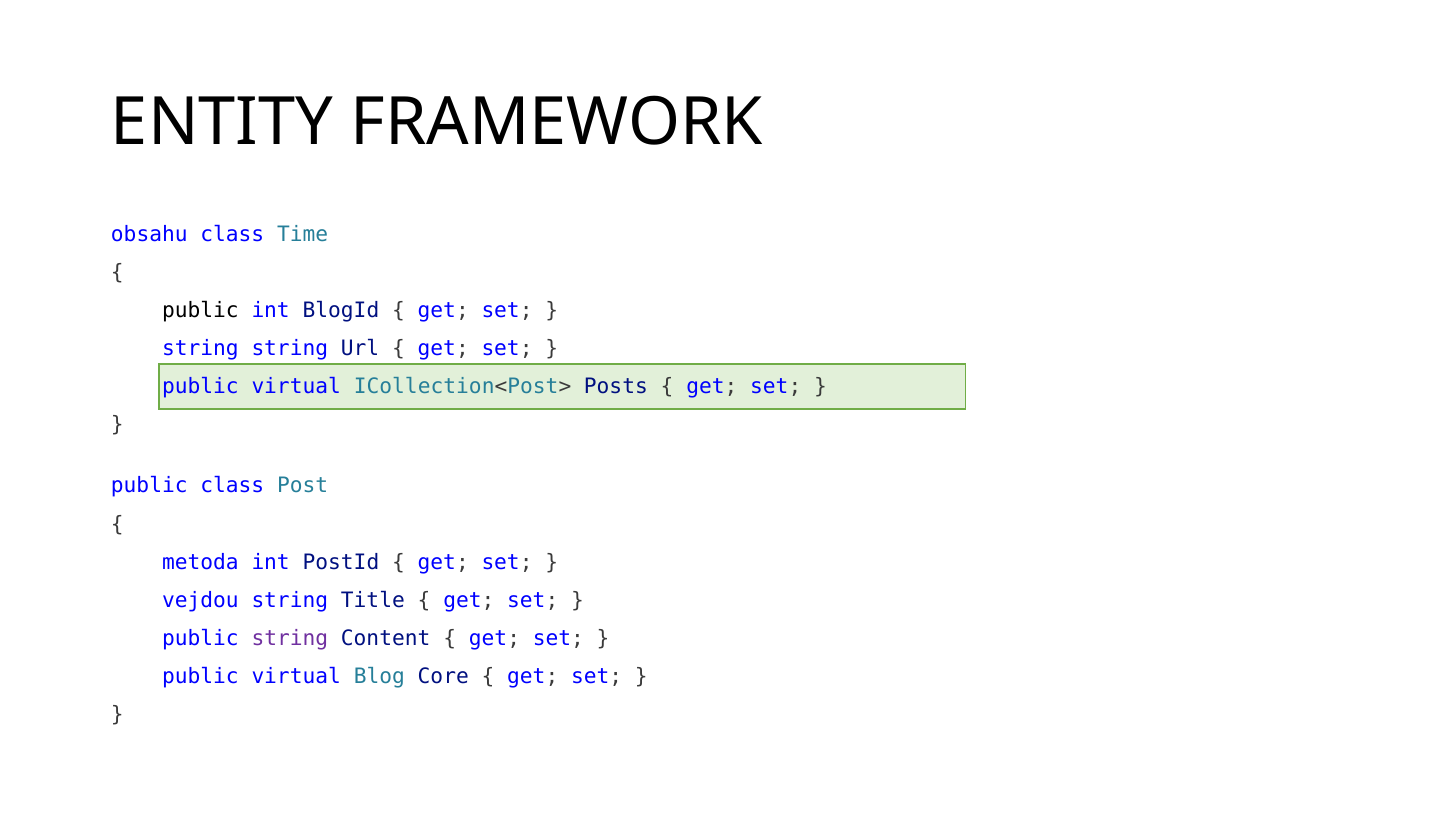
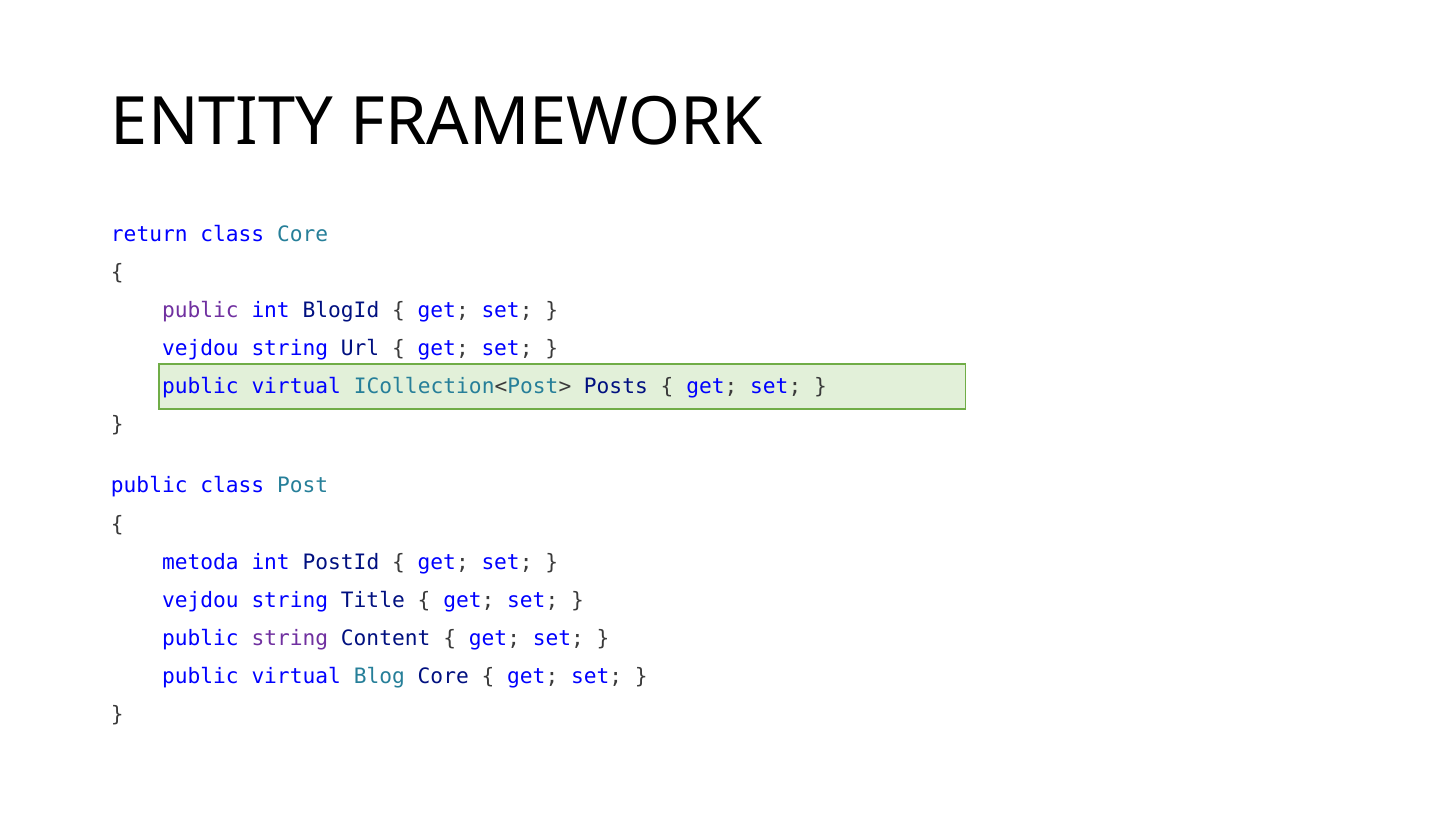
obsahu: obsahu -> return (149, 235)
class Time: Time -> Core (303, 235)
public colour: black -> purple (200, 311)
string: string -> vejdou (200, 349)
